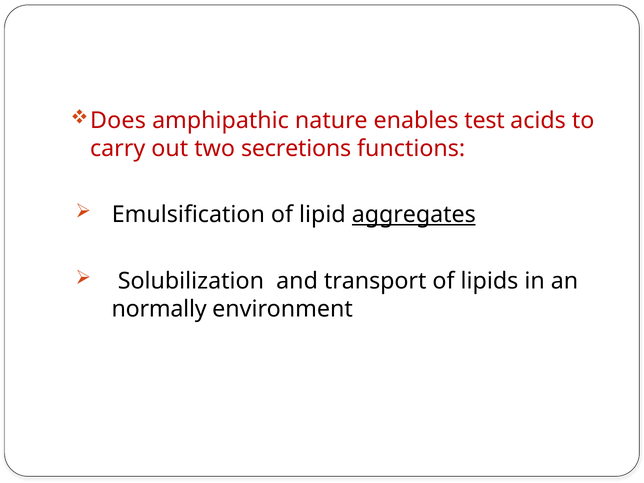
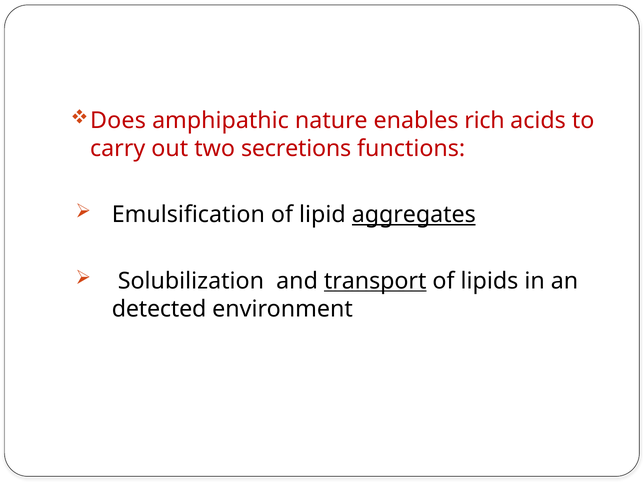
test: test -> rich (485, 121)
transport underline: none -> present (375, 281)
normally: normally -> detected (159, 309)
